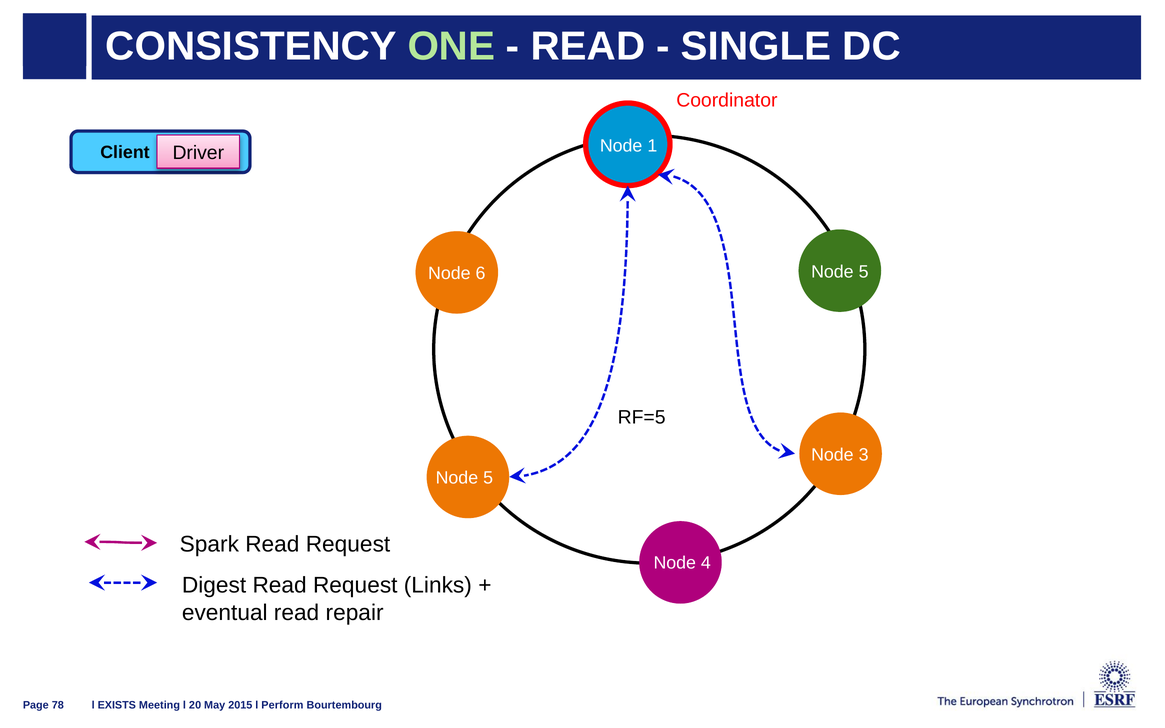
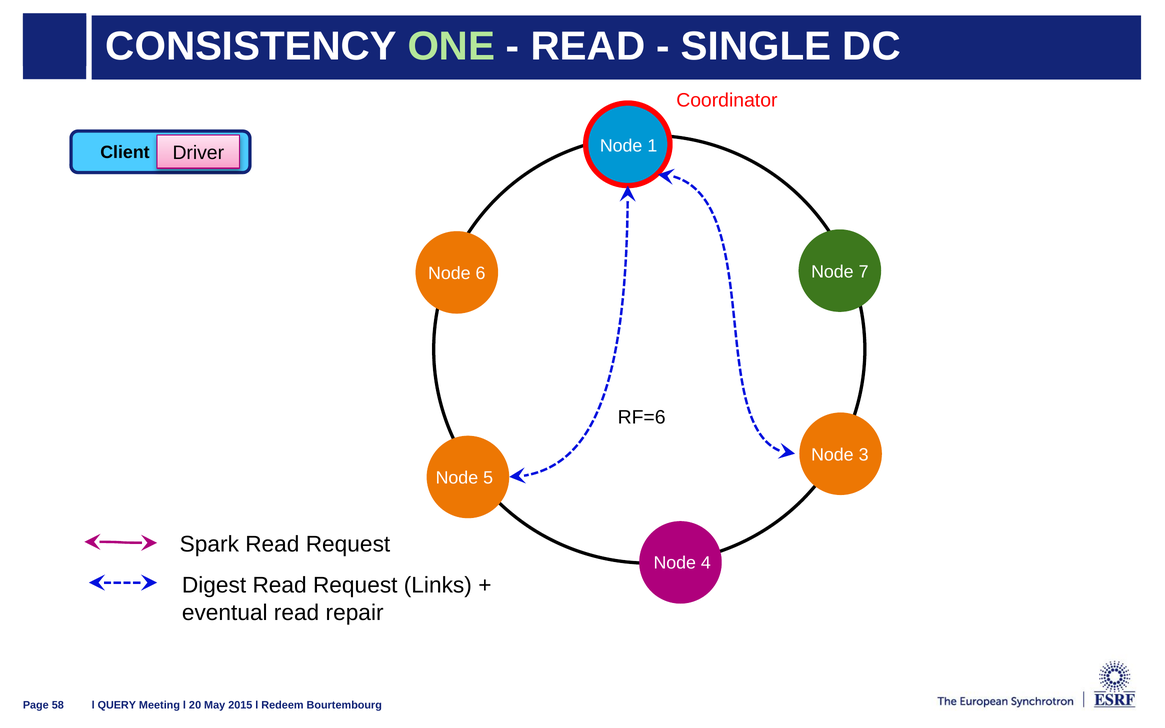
5: 5 -> 7 (864, 272)
RF=5: RF=5 -> RF=6 (642, 418)
78: 78 -> 58 (58, 705)
EXISTS: EXISTS -> QUERY (117, 705)
Perform: Perform -> Redeem (282, 705)
